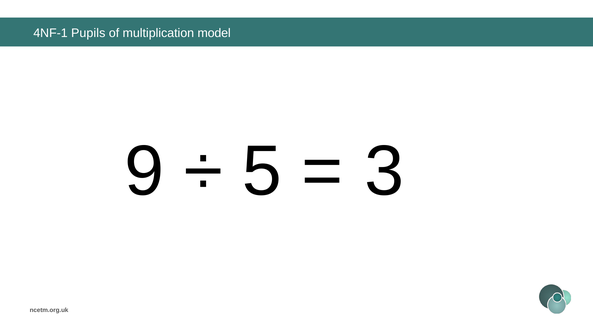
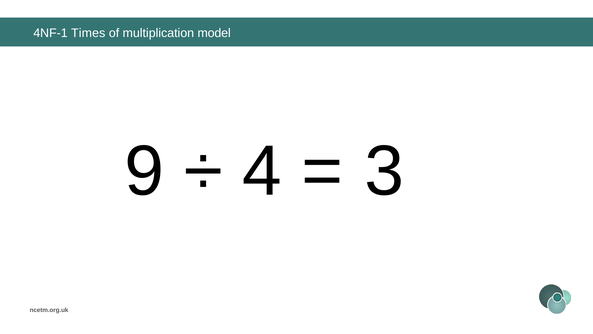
Pupils: Pupils -> Times (88, 33)
5: 5 -> 4 (262, 171)
